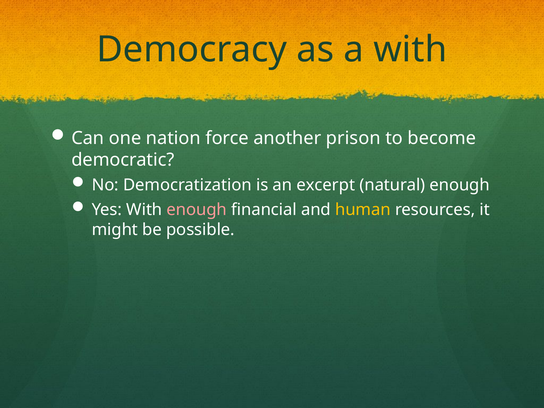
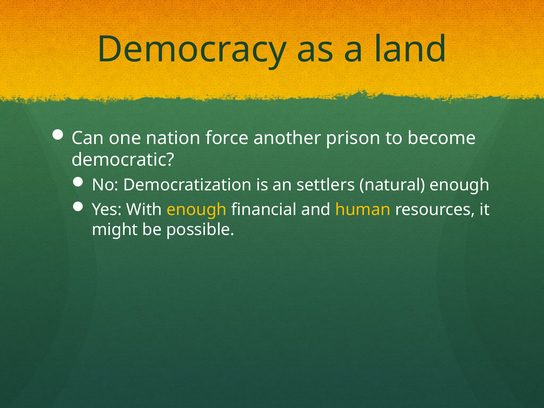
a with: with -> land (410, 49)
excerpt: excerpt -> settlers (326, 185)
enough colour: pink -> yellow (197, 210)
